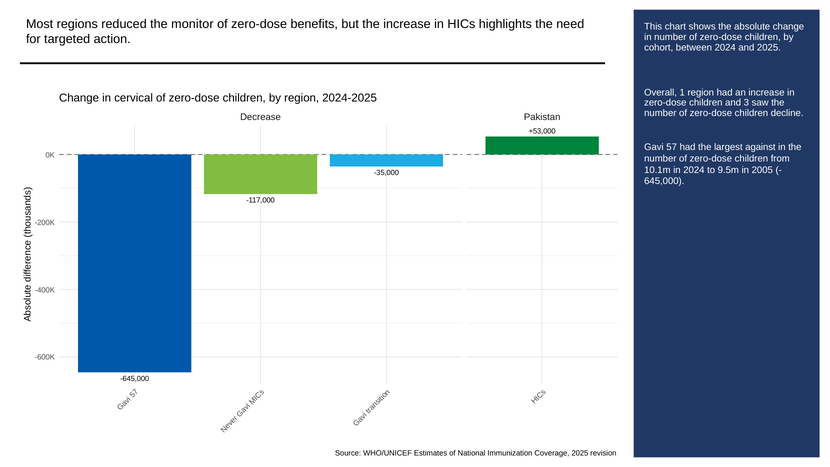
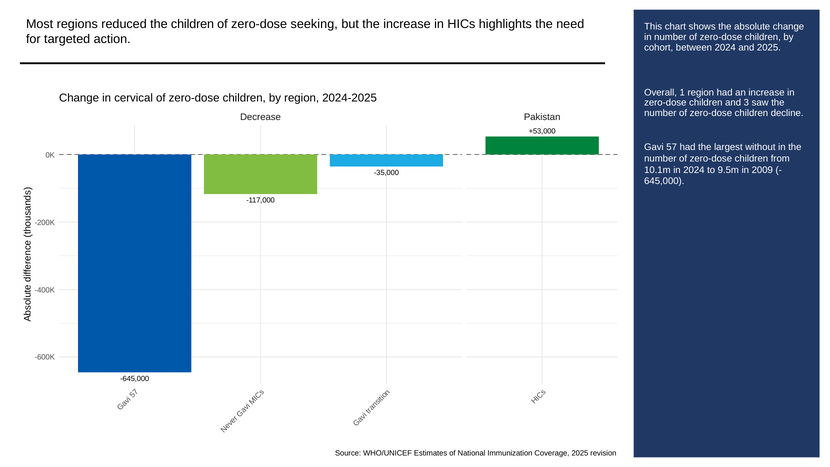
the monitor: monitor -> children (193, 24)
benefits: benefits -> seeking (314, 24)
against: against -> without (760, 147)
2005: 2005 -> 2009 (762, 170)
